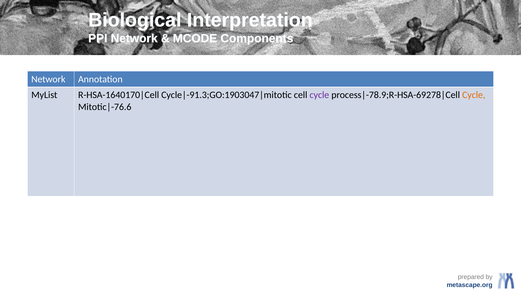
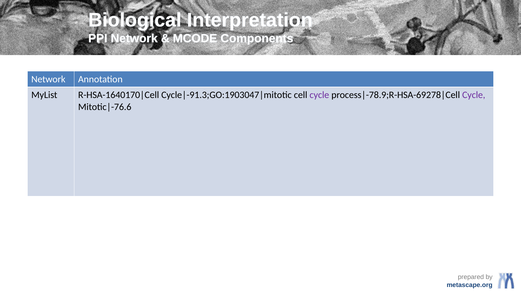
Cycle colour: orange -> purple (474, 95)
